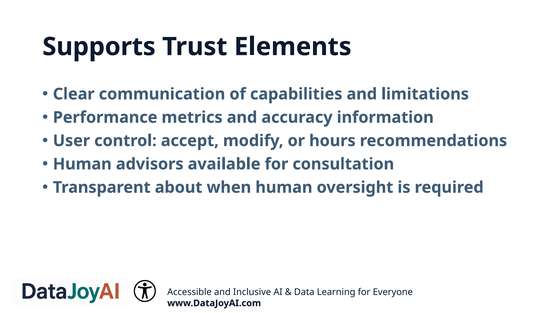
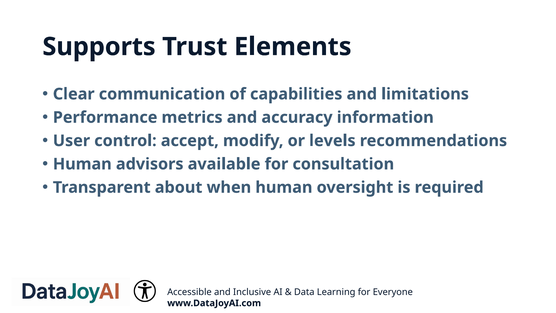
hours: hours -> levels (332, 141)
